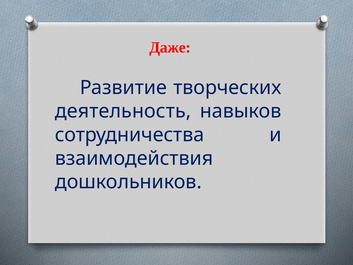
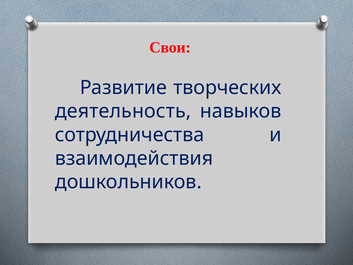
Даже: Даже -> Свои (170, 47)
